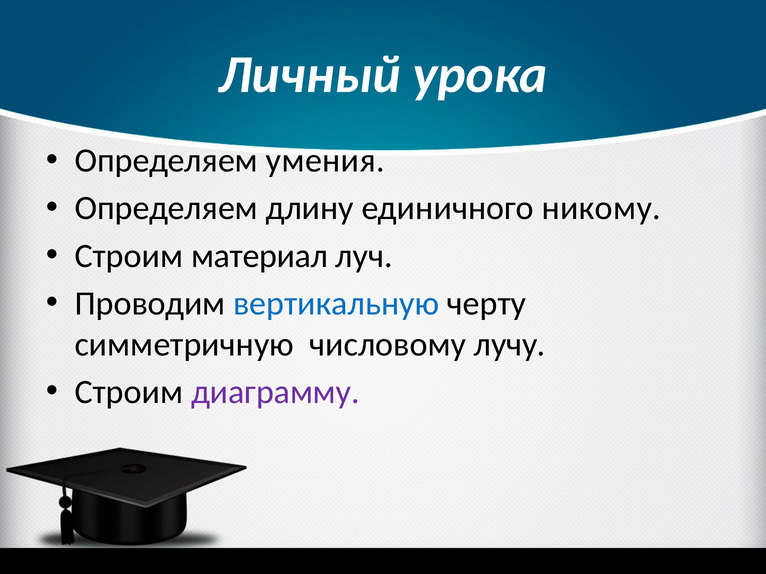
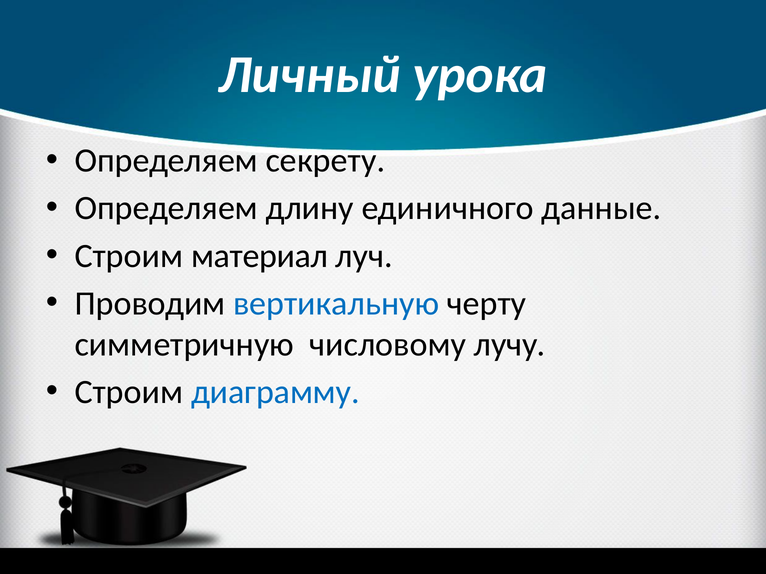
умения: умения -> секрету (325, 161)
никому: никому -> данные (601, 208)
диаграмму colour: purple -> blue (275, 392)
